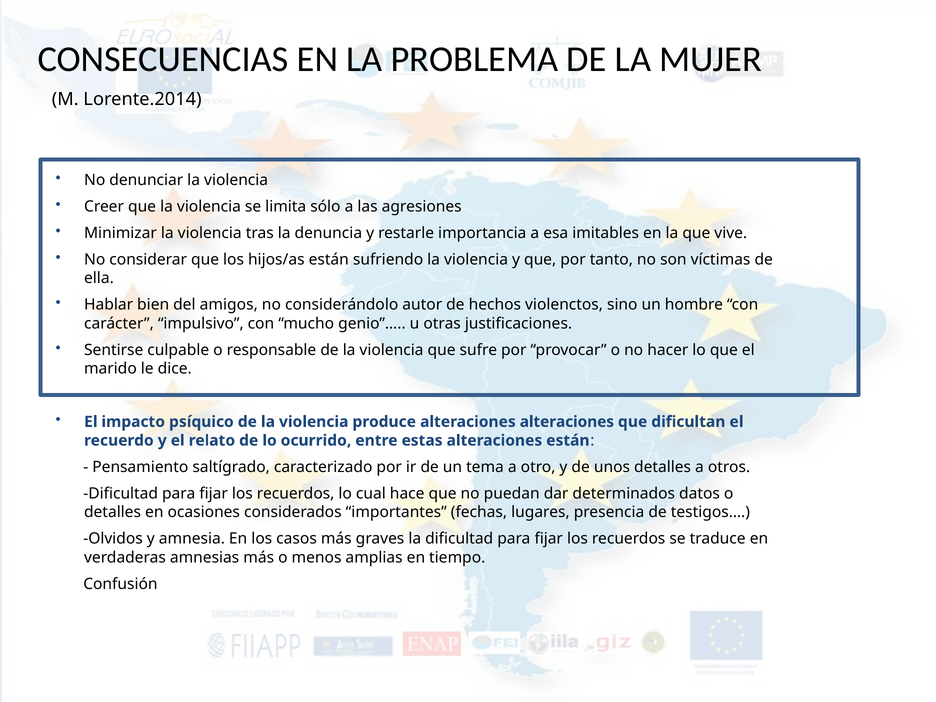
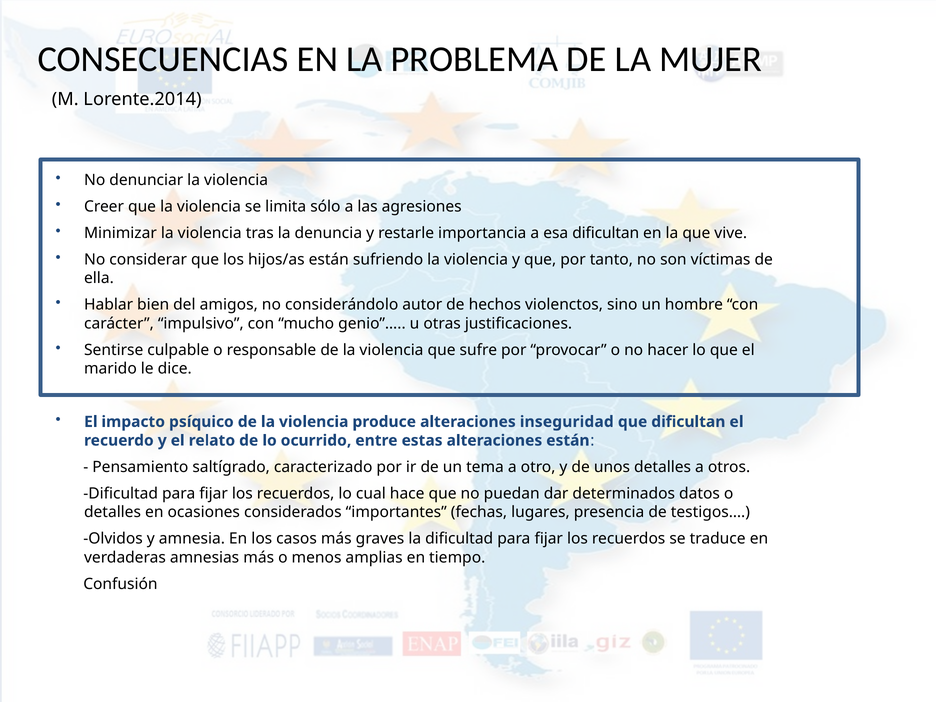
esa imitables: imitables -> dificultan (606, 233)
alteraciones alteraciones: alteraciones -> inseguridad (567, 422)
